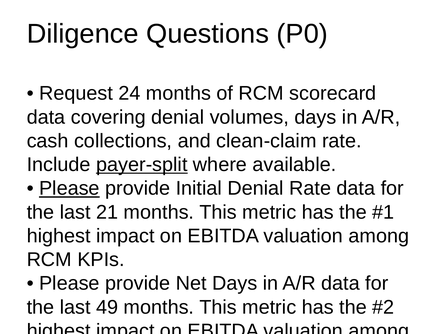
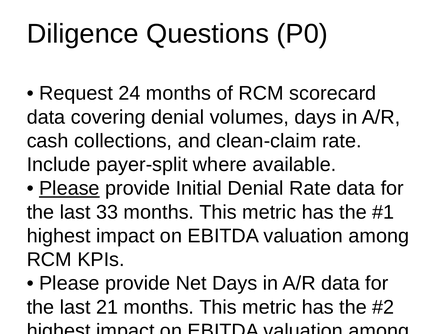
payer-split underline: present -> none (142, 165)
21: 21 -> 33 (107, 212)
49: 49 -> 21 (107, 308)
